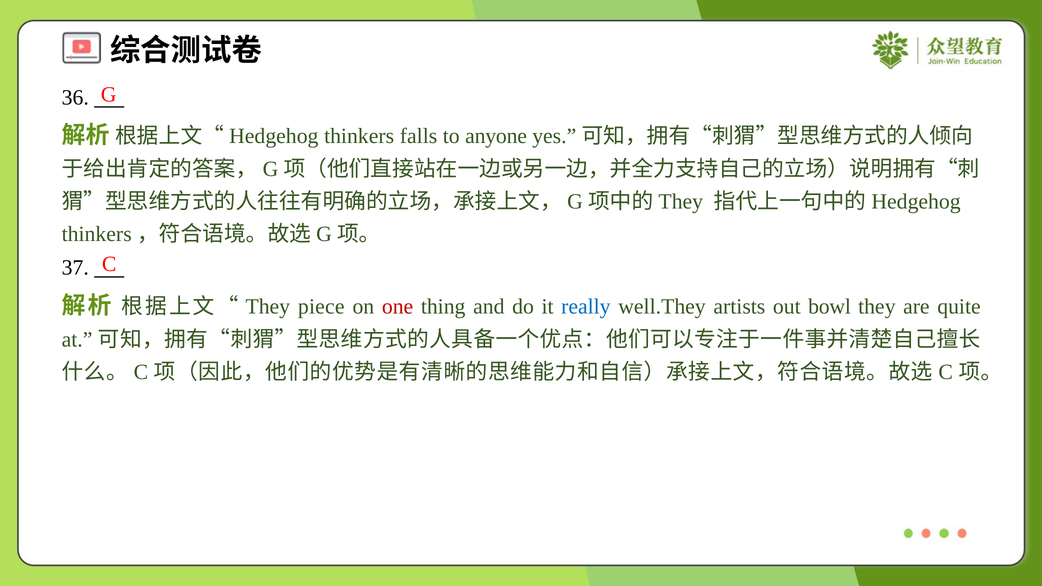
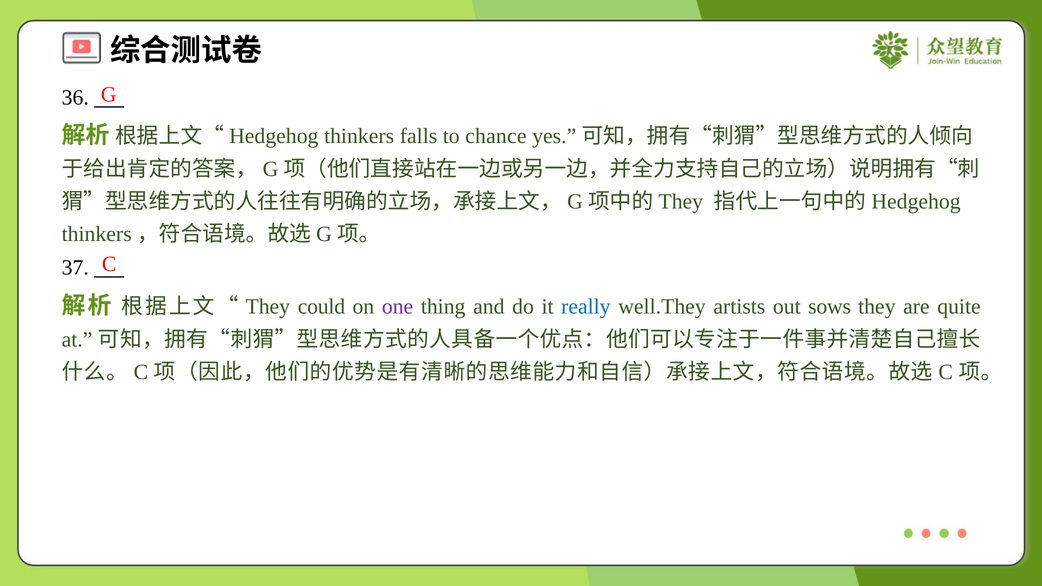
anyone: anyone -> chance (496, 136)
piece: piece -> could (321, 307)
one colour: red -> purple (398, 307)
bowl: bowl -> sows (830, 307)
